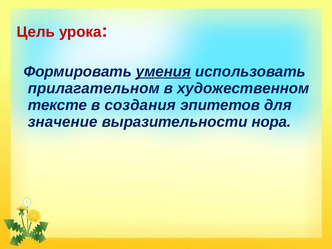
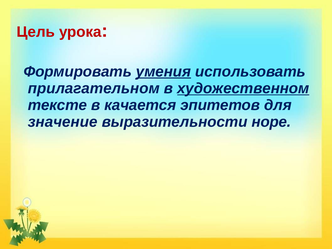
художественном underline: none -> present (243, 88)
создания: создания -> качается (140, 105)
нора: нора -> норе (271, 122)
